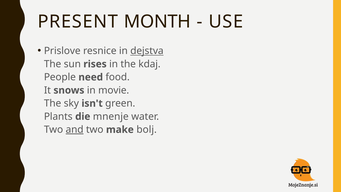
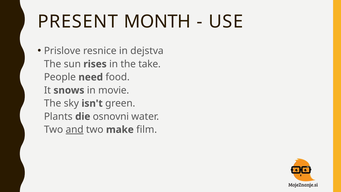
dejstva underline: present -> none (147, 51)
kdaj: kdaj -> take (150, 64)
mnenje: mnenje -> osnovni (111, 116)
bolj: bolj -> film (147, 130)
